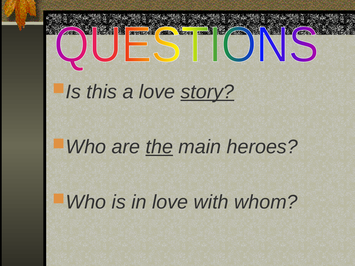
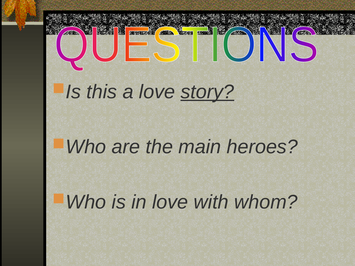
the underline: present -> none (159, 147)
